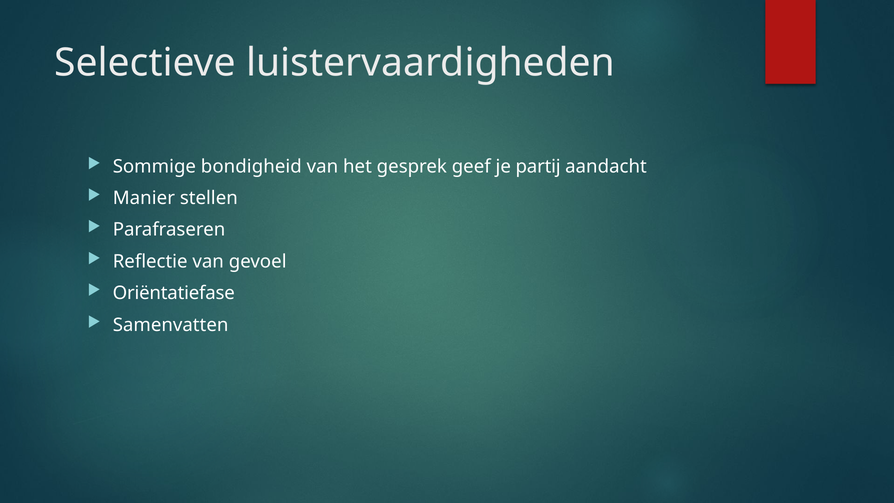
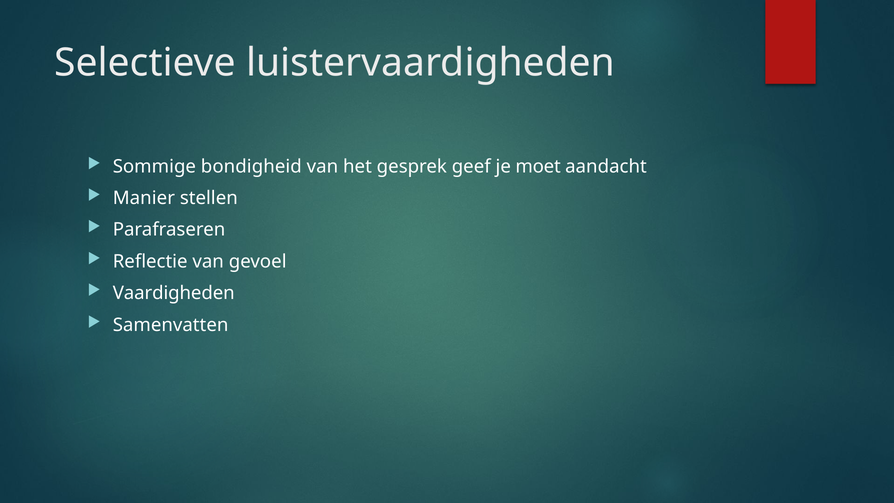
partij: partij -> moet (538, 166)
Oriëntatiefase: Oriëntatiefase -> Vaardigheden (174, 293)
